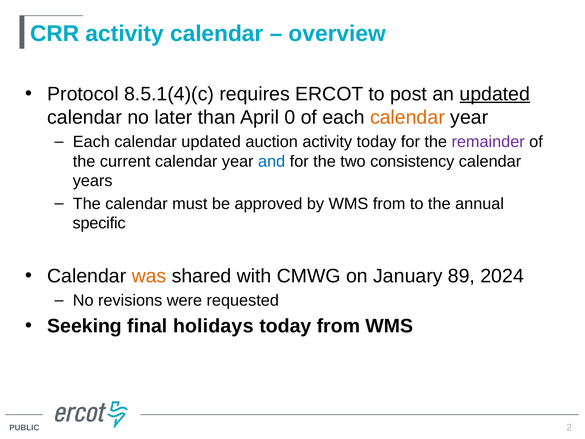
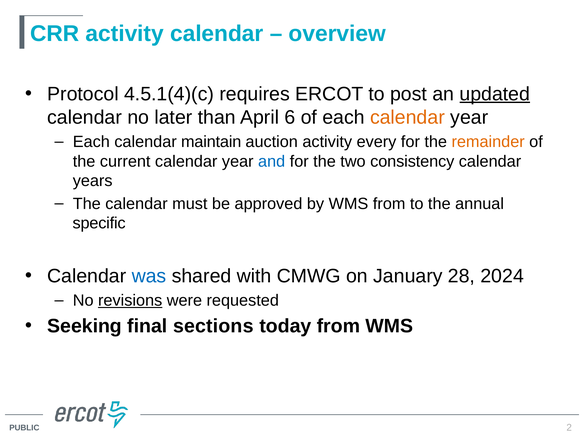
8.5.1(4)(c: 8.5.1(4)(c -> 4.5.1(4)(c (169, 94)
0: 0 -> 6 (290, 117)
calendar updated: updated -> maintain (211, 142)
activity today: today -> every (376, 142)
remainder colour: purple -> orange (488, 142)
was colour: orange -> blue (149, 276)
89: 89 -> 28 (462, 276)
revisions underline: none -> present (130, 300)
holidays: holidays -> sections (213, 326)
